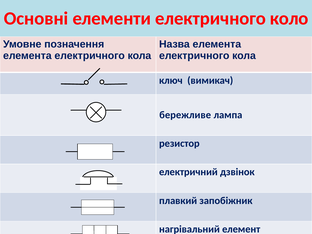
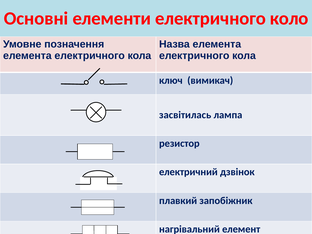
бережливе: бережливе -> засвітилась (185, 115)
